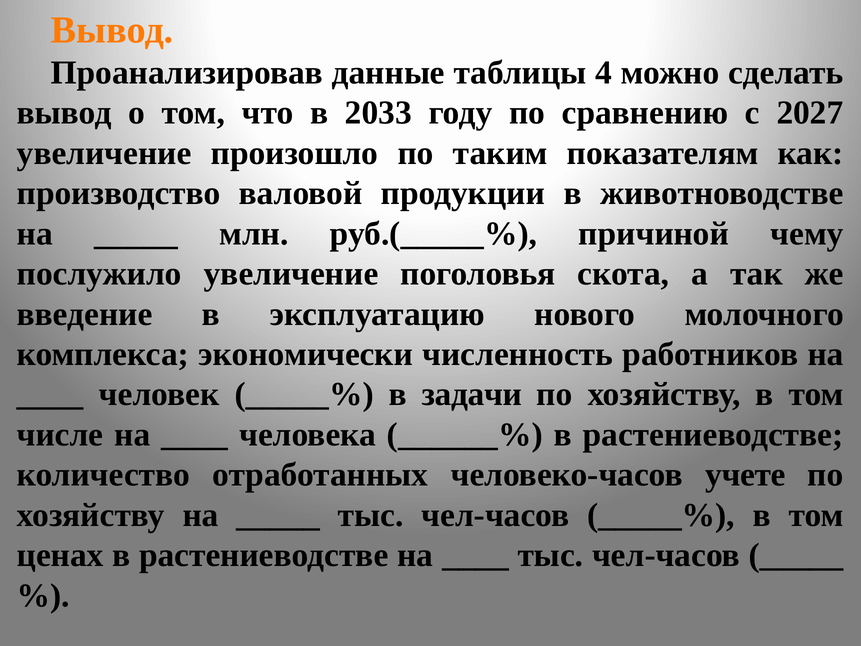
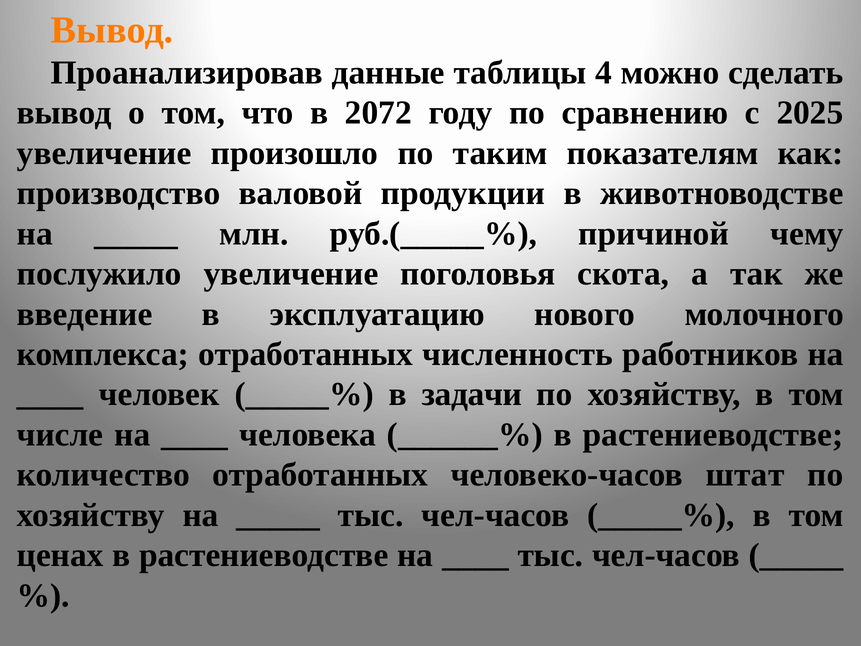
2033: 2033 -> 2072 (378, 113)
2027: 2027 -> 2025 (810, 113)
комплекса экономически: экономически -> отработанных (306, 354)
учете: учете -> штат (745, 475)
